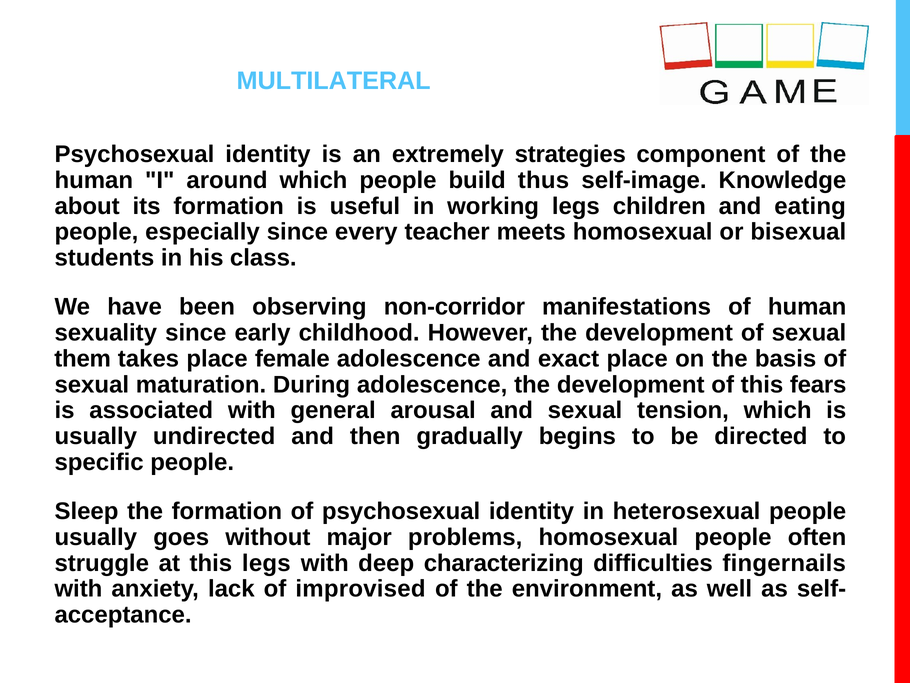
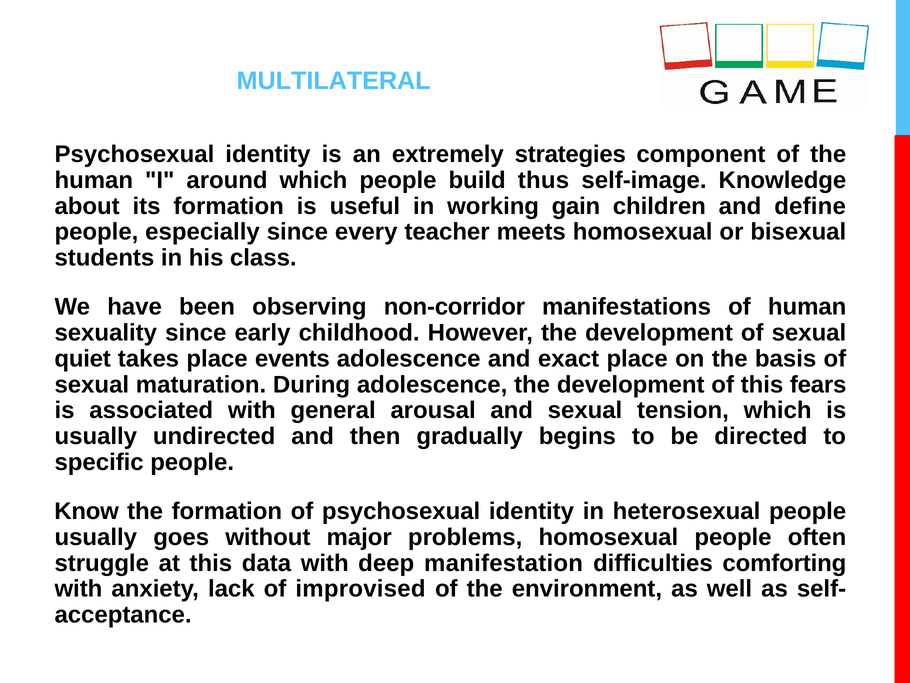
working legs: legs -> gain (576, 206)
eating: eating -> define (810, 206)
them: them -> quiet (83, 358)
female: female -> events (292, 358)
Sleep: Sleep -> Know (87, 511)
this legs: legs -> data (266, 563)
characterizing: characterizing -> manifestation (504, 563)
fingernails: fingernails -> comforting (784, 563)
